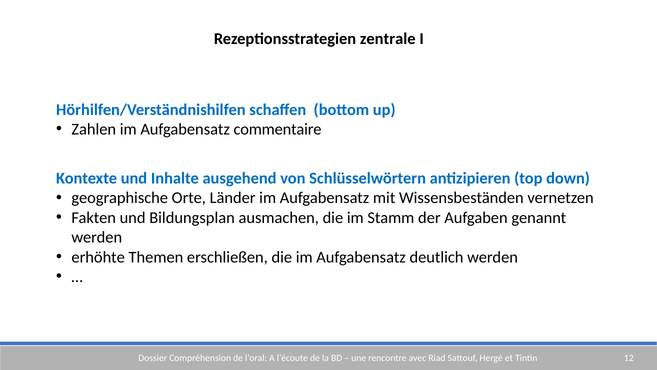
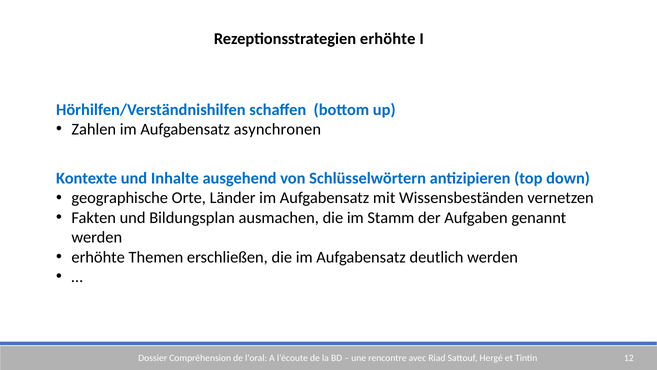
Rezeptionsstrategien zentrale: zentrale -> erhöhte (388, 39)
commentaire: commentaire -> asynchronen (277, 129)
